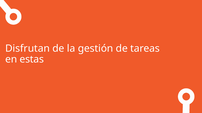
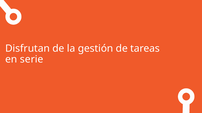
estas: estas -> serie (32, 60)
